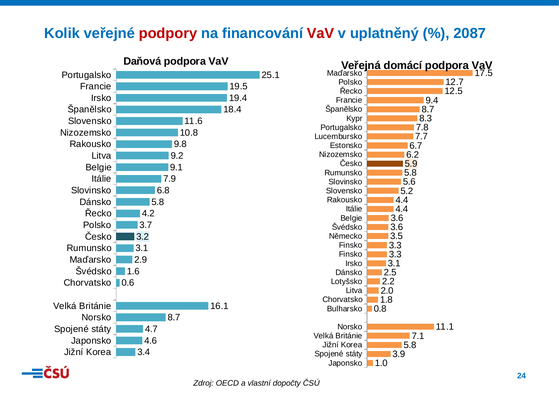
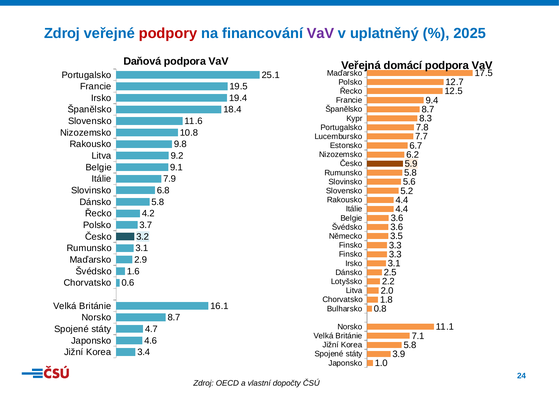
Kolik: Kolik -> Zdroj (62, 33)
VaV colour: red -> purple (321, 33)
2087: 2087 -> 2025 (470, 33)
